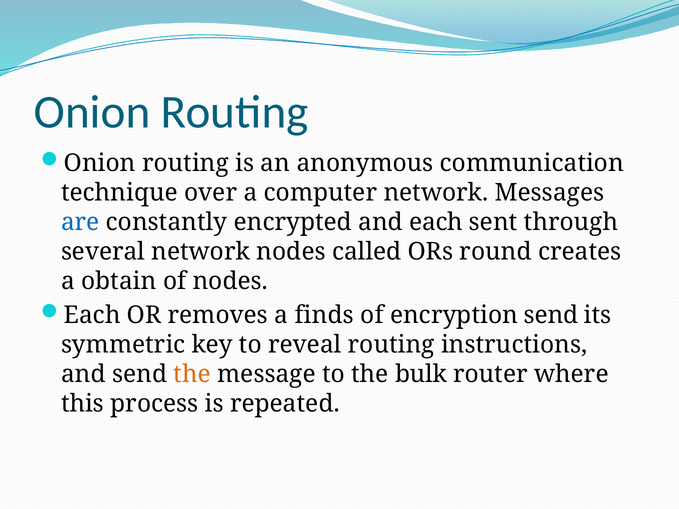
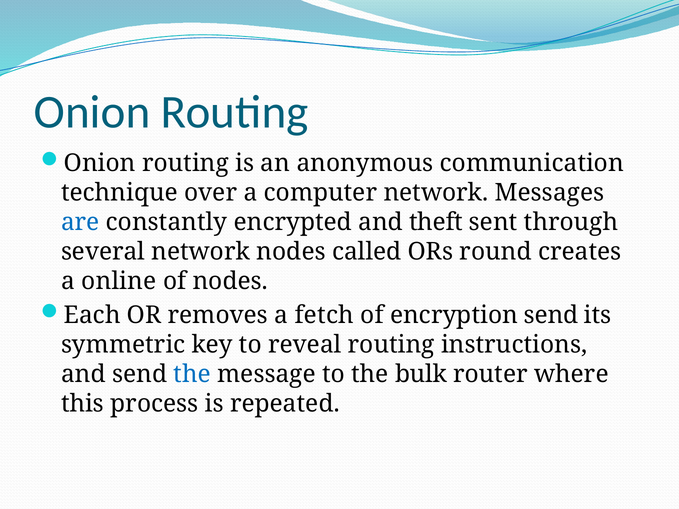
and each: each -> theft (436, 222)
obtain: obtain -> online (119, 281)
finds: finds -> fetch (324, 315)
the colour: orange -> blue (192, 374)
